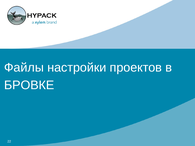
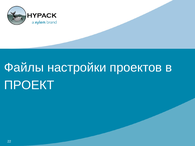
БРОВКЕ: БРОВКЕ -> ПРОЕКТ (29, 85)
